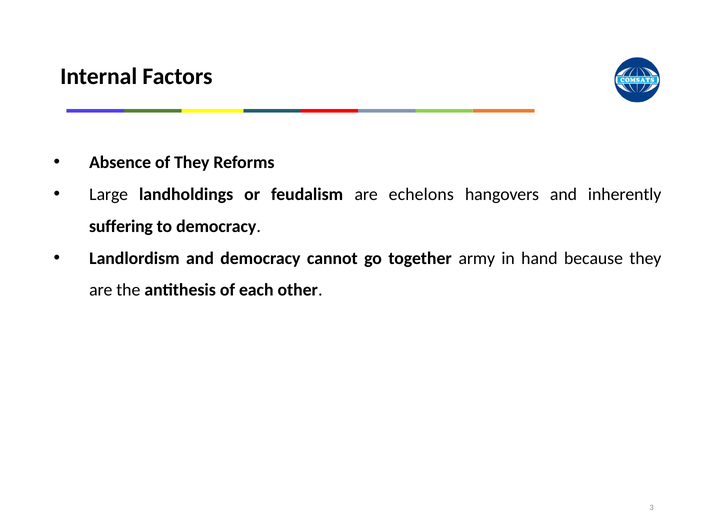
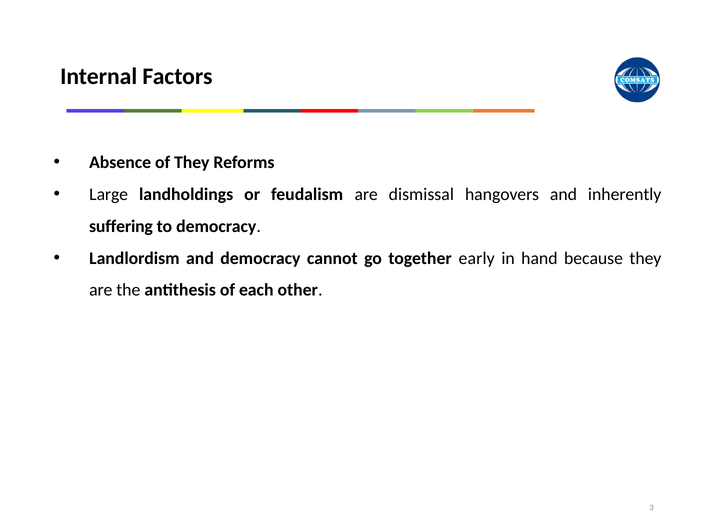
echelons: echelons -> dismissal (421, 194)
army: army -> early (477, 258)
